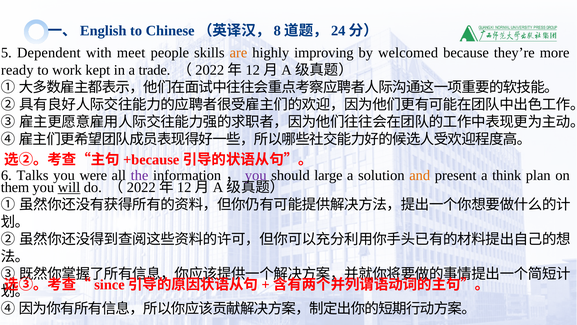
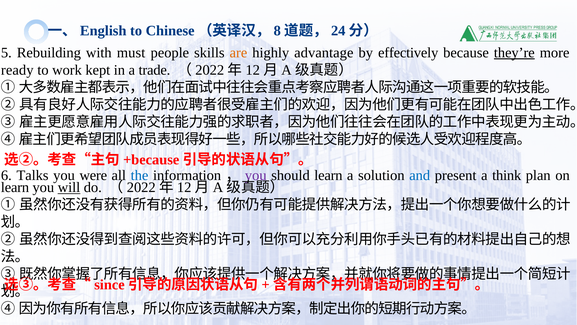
Dependent: Dependent -> Rebuilding (49, 52)
meet: meet -> must (131, 52)
improving: improving -> advantage (324, 52)
welcomed: welcomed -> effectively (408, 52)
they’re underline: none -> present (514, 52)
the colour: purple -> blue (140, 175)
should large: large -> learn (328, 175)
and colour: orange -> blue (420, 175)
them: them -> learn (15, 187)
